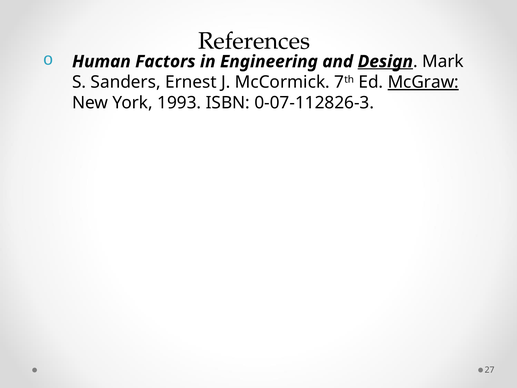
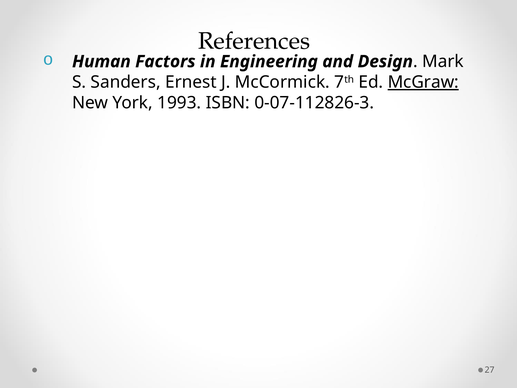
Design underline: present -> none (385, 62)
